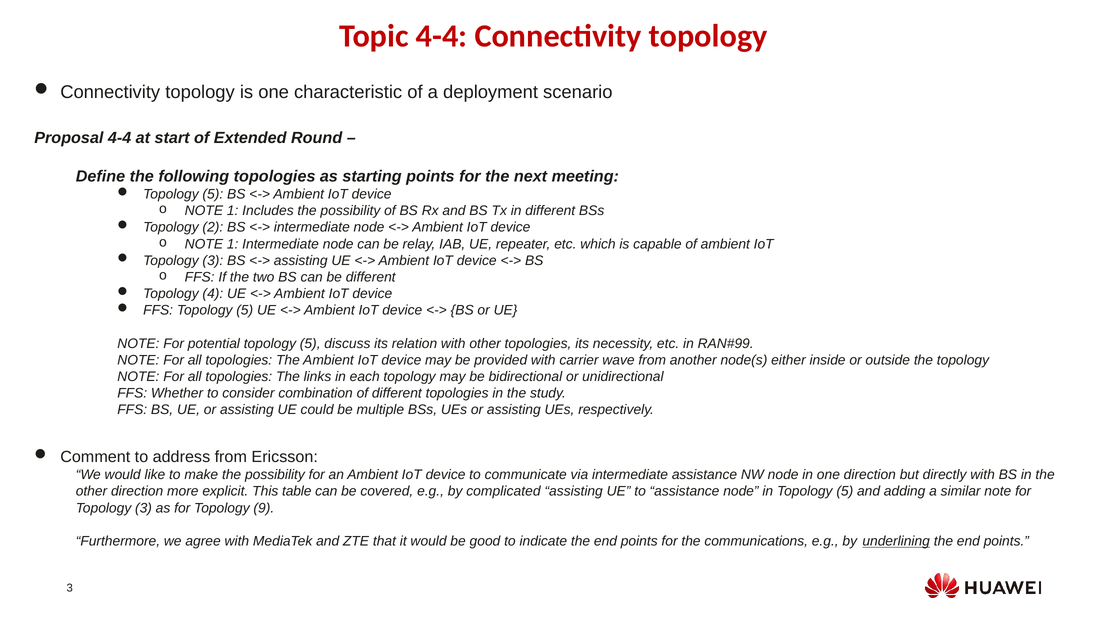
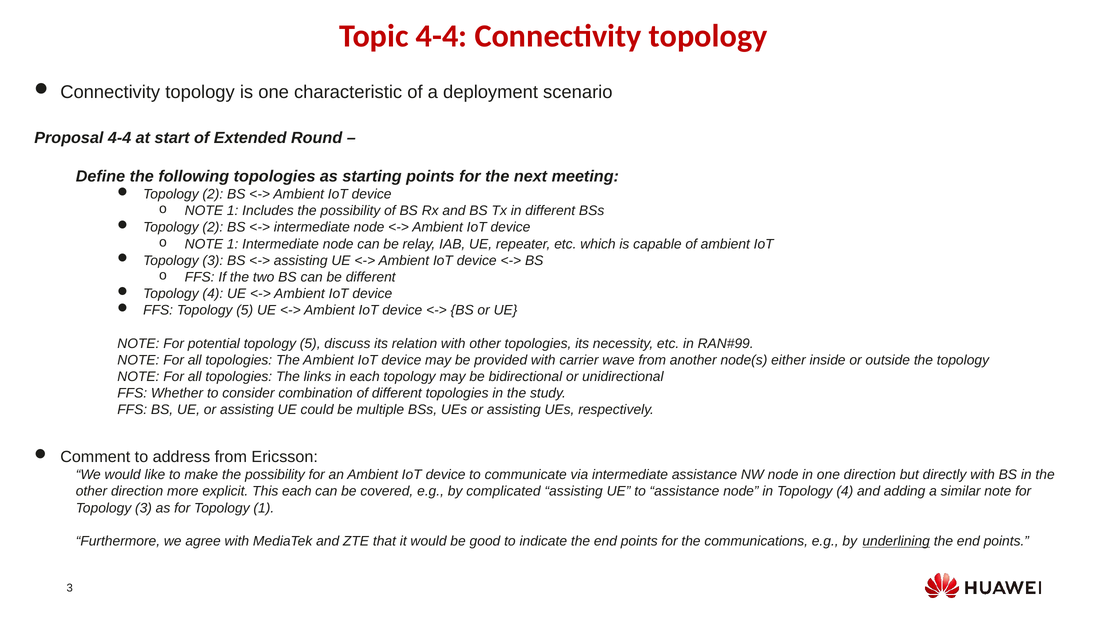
5: 5 -> 2 (213, 194)
This table: table -> each (297, 492)
in Topology 5: 5 -> 4 (845, 492)
Topology 9: 9 -> 1 (264, 508)
